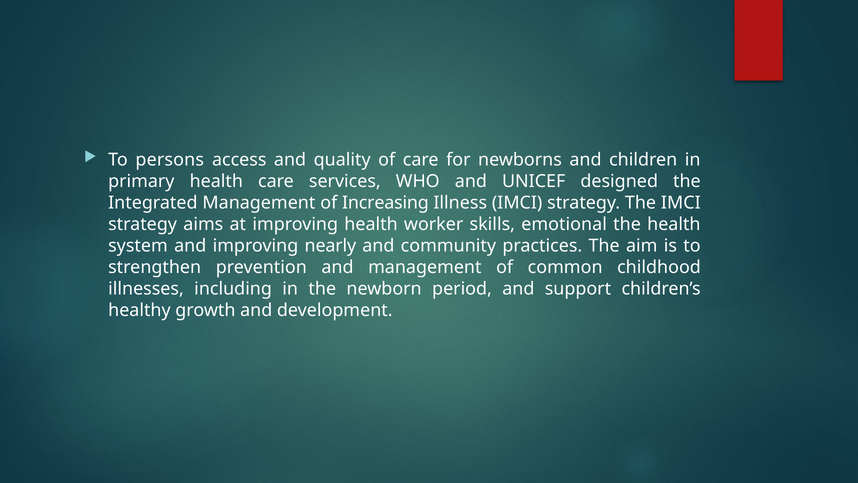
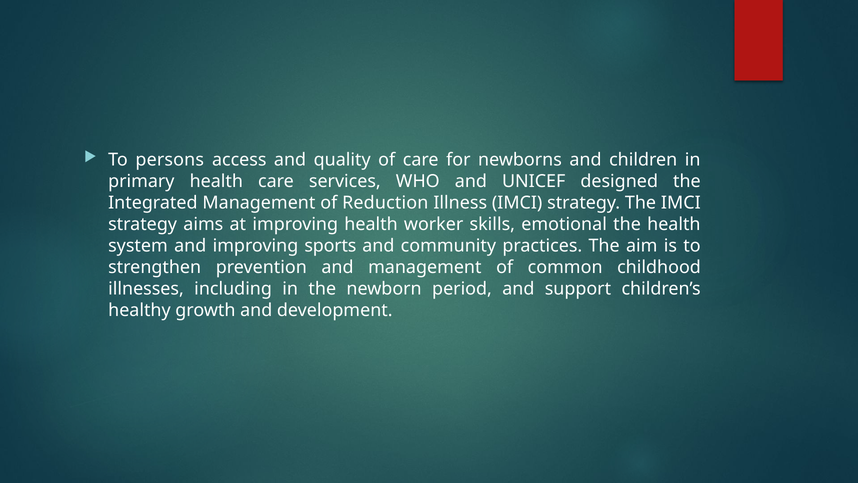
Increasing: Increasing -> Reduction (385, 203)
nearly: nearly -> sports (330, 246)
